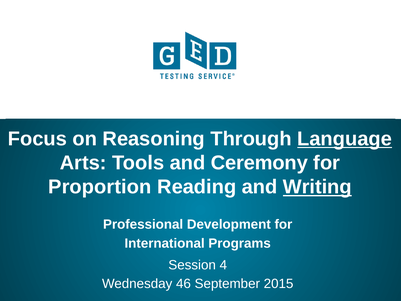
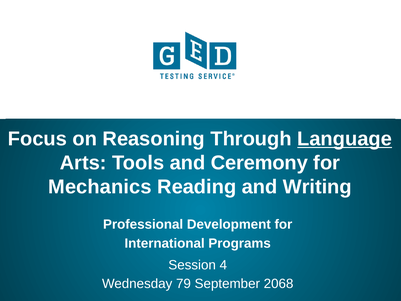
Proportion: Proportion -> Mechanics (100, 187)
Writing underline: present -> none (317, 187)
46: 46 -> 79 (183, 283)
2015: 2015 -> 2068 (279, 283)
